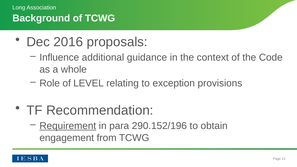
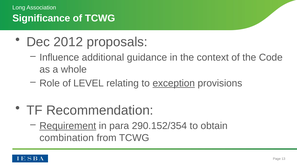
Background: Background -> Significance (41, 18)
2016: 2016 -> 2012 (68, 42)
exception underline: none -> present (174, 83)
290.152/196: 290.152/196 -> 290.152/354 (159, 126)
engagement: engagement -> combination (67, 138)
